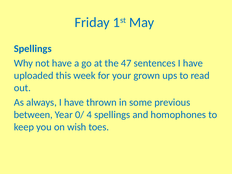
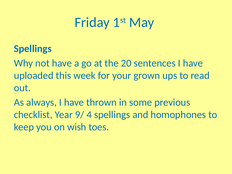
47: 47 -> 20 (126, 63)
between: between -> checklist (33, 115)
0/: 0/ -> 9/ (80, 115)
